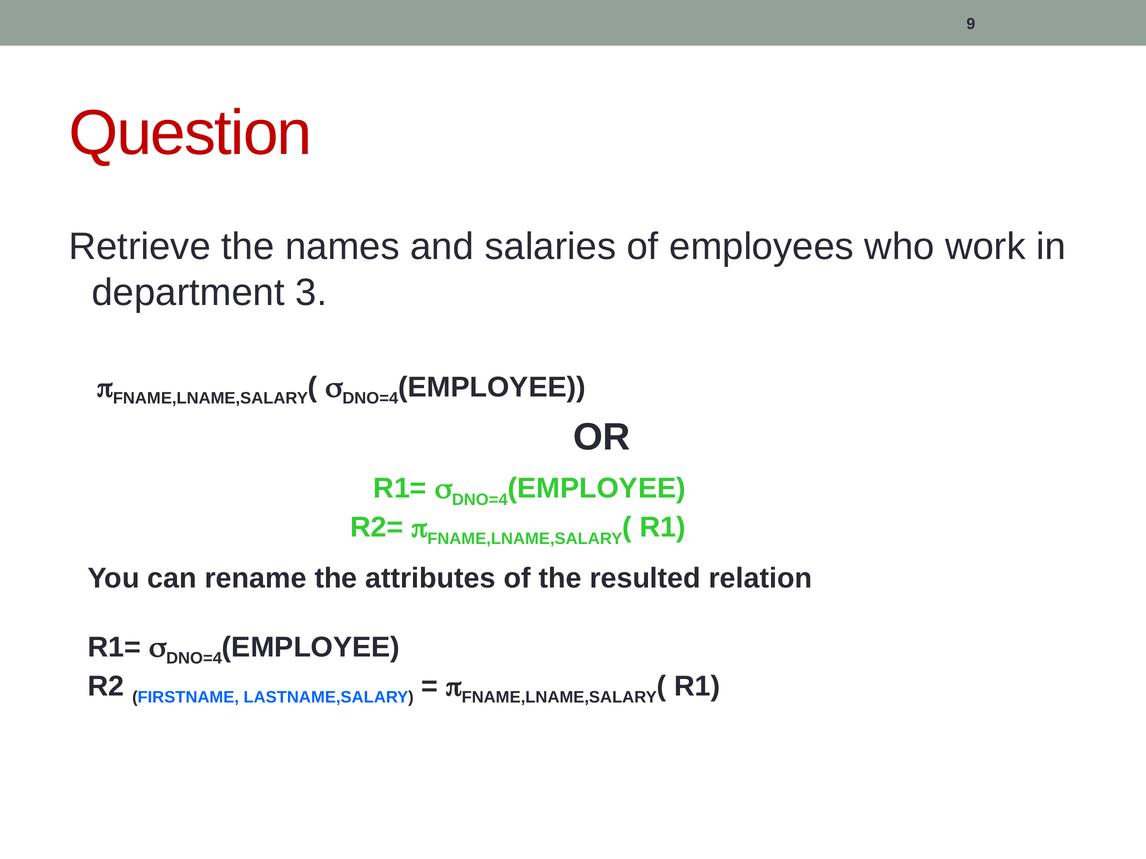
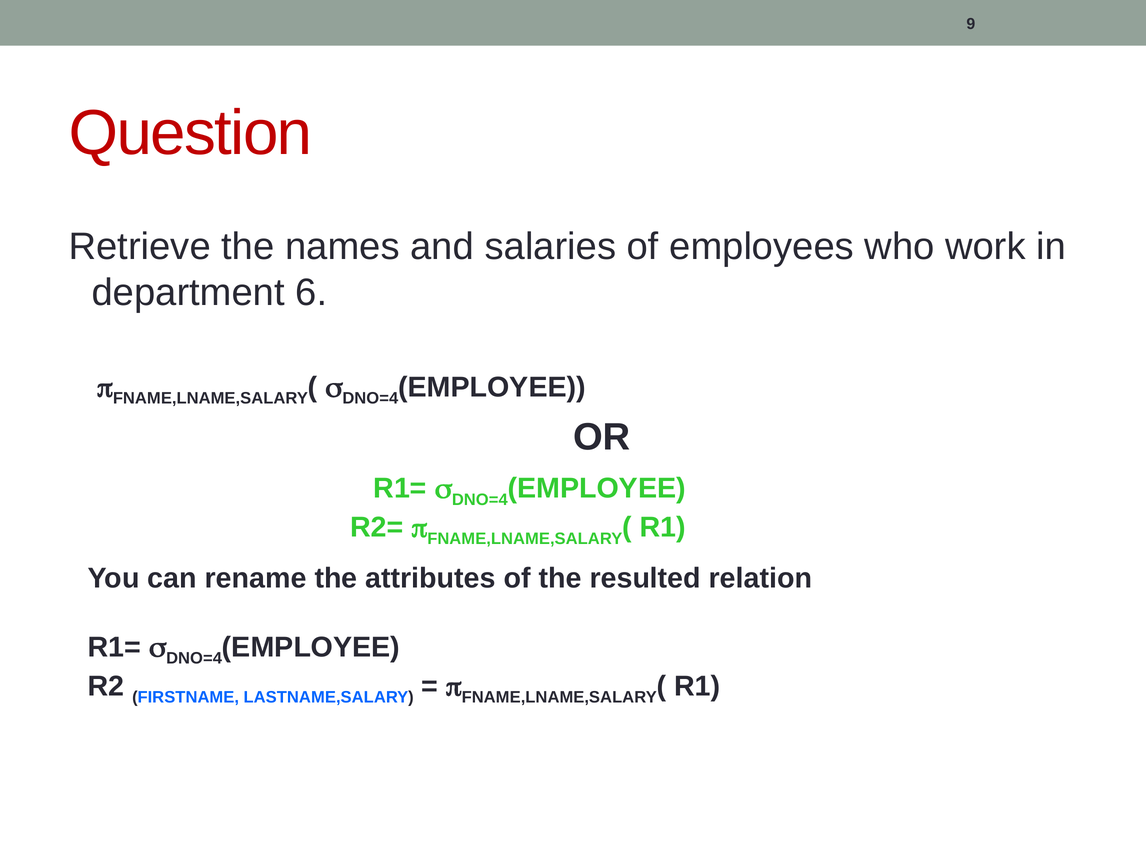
3: 3 -> 6 (311, 293)
